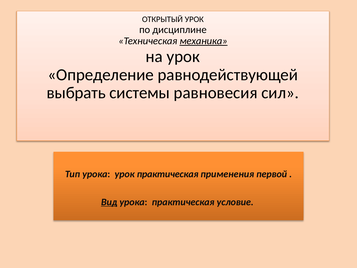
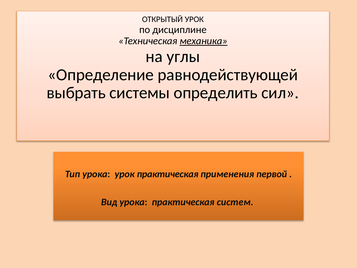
на урок: урок -> углы (183, 56)
равновесия: равновесия -> определить (216, 93)
Вид underline: present -> none (109, 202)
условие: условие -> систем (235, 202)
